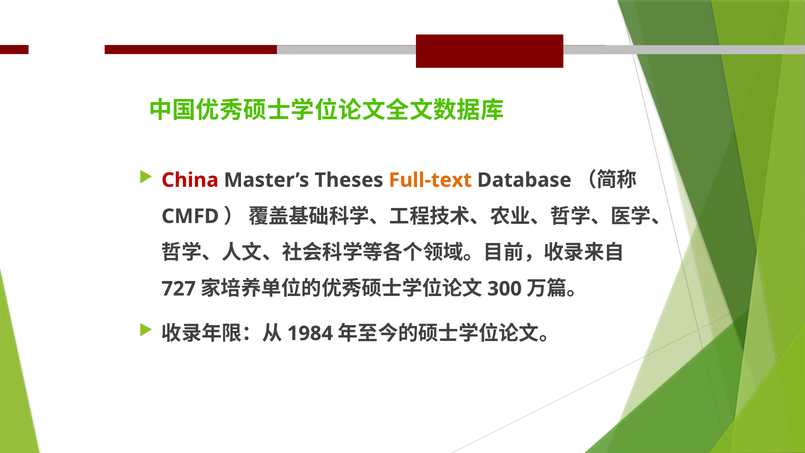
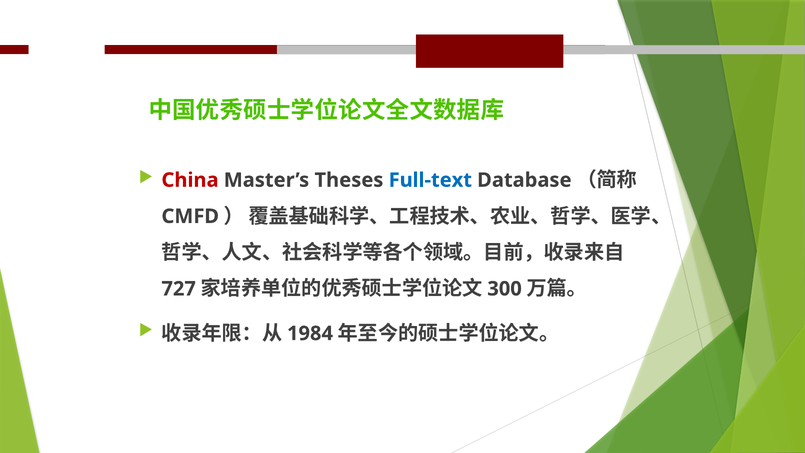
Full-text colour: orange -> blue (430, 180)
